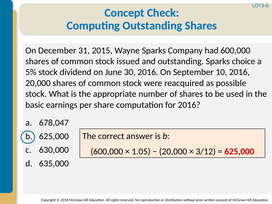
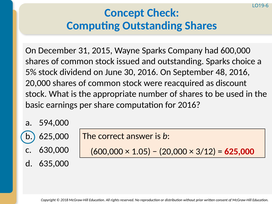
10: 10 -> 48 (221, 72)
possible: possible -> discount (231, 83)
678,047: 678,047 -> 594,000 (54, 123)
